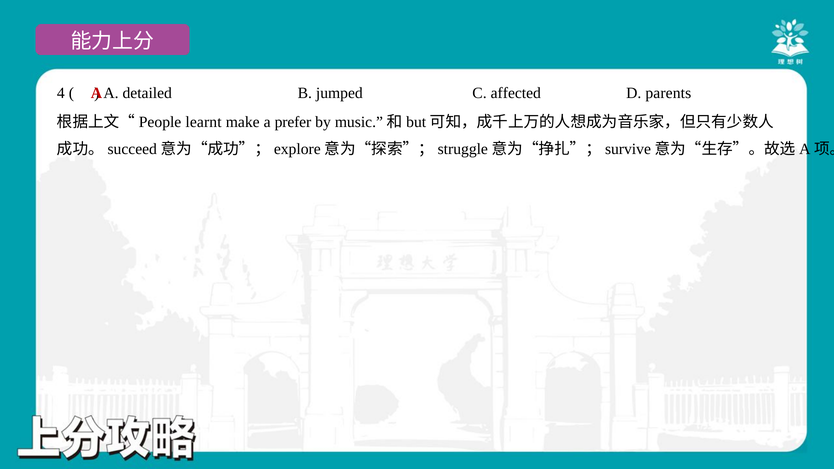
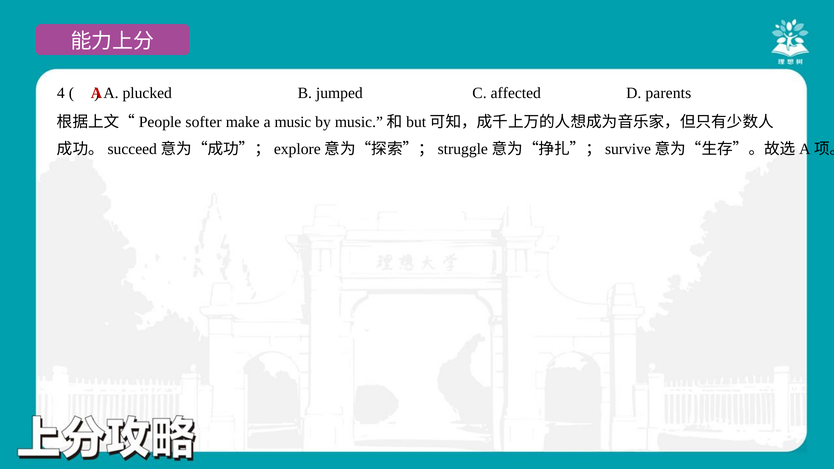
detailed: detailed -> plucked (147, 93)
learnt: learnt -> softer (204, 122)
prefer: prefer -> music (293, 122)
